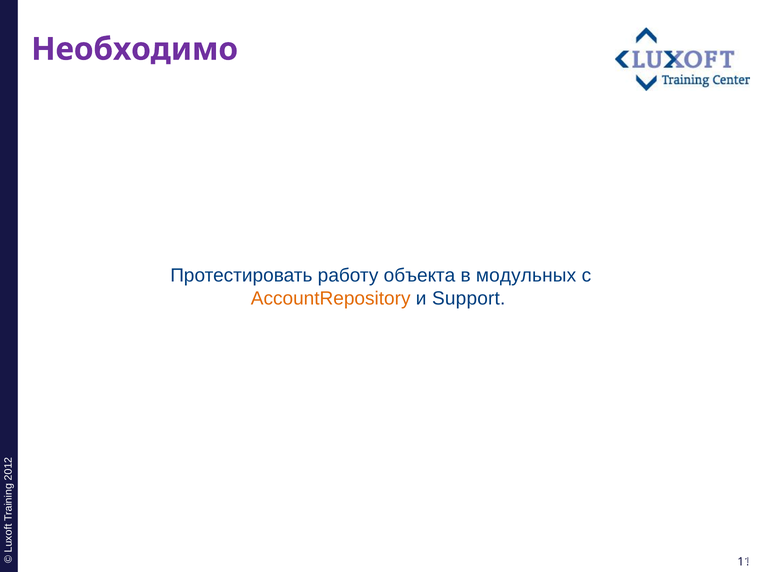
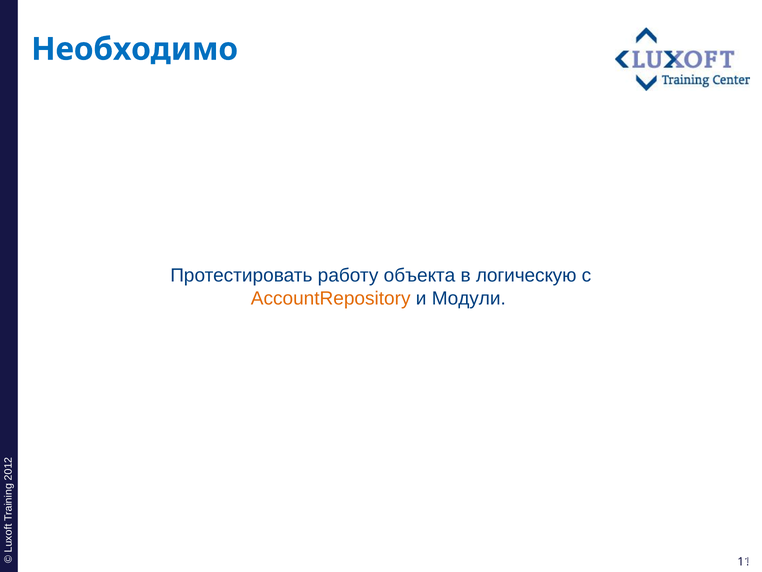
Необходимо colour: purple -> blue (135, 49)
модульных: модульных -> логическую (526, 275)
Support: Support -> Модули (469, 298)
